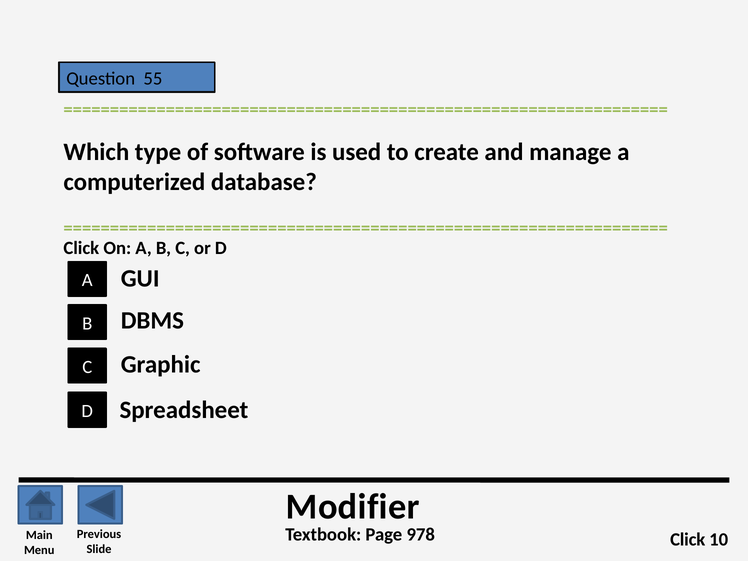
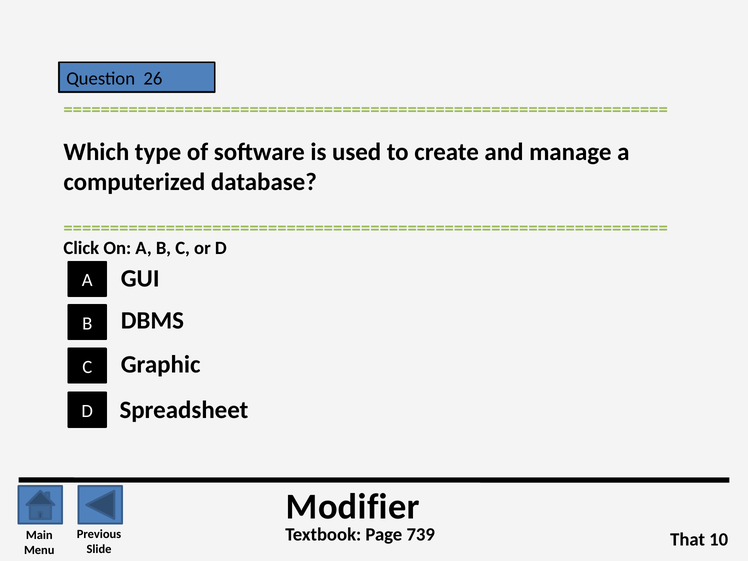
55: 55 -> 26 (153, 79)
978: 978 -> 739 (421, 535)
Click: Click -> That (688, 540)
